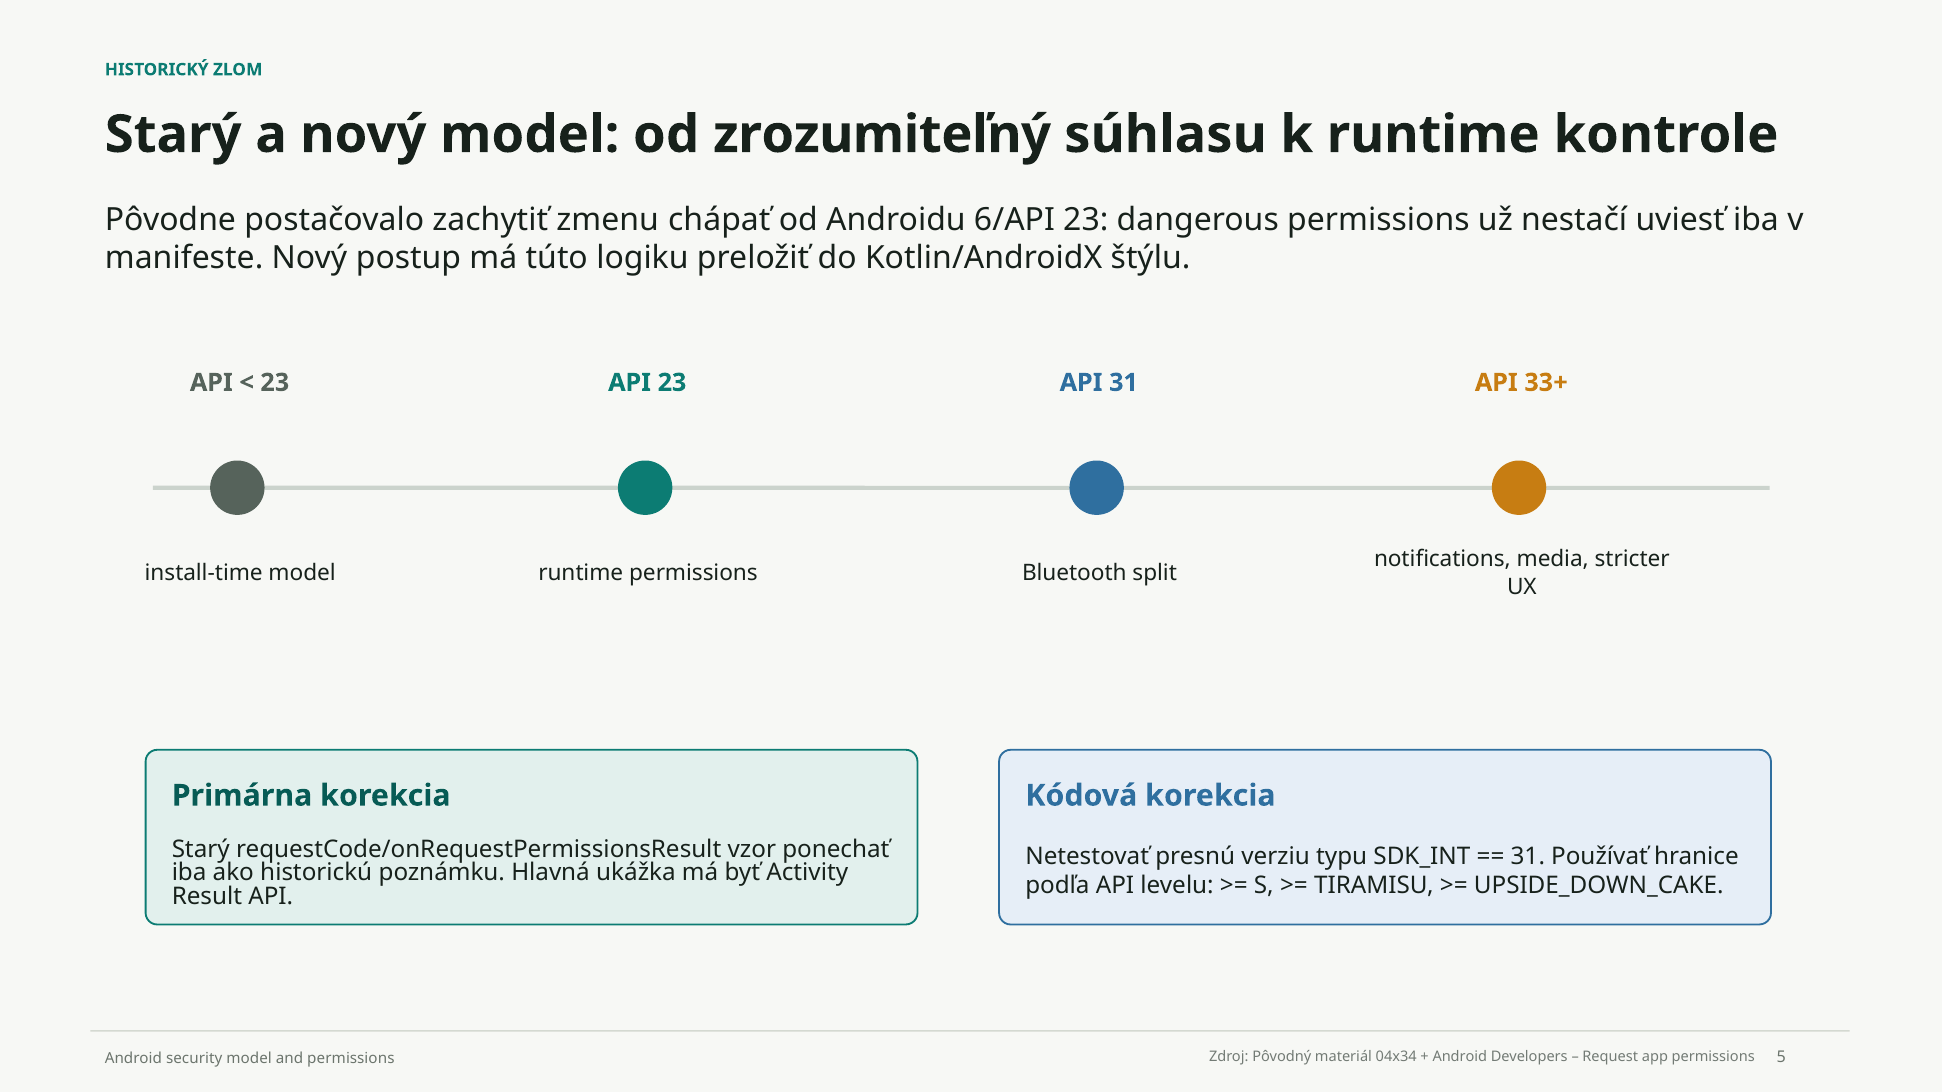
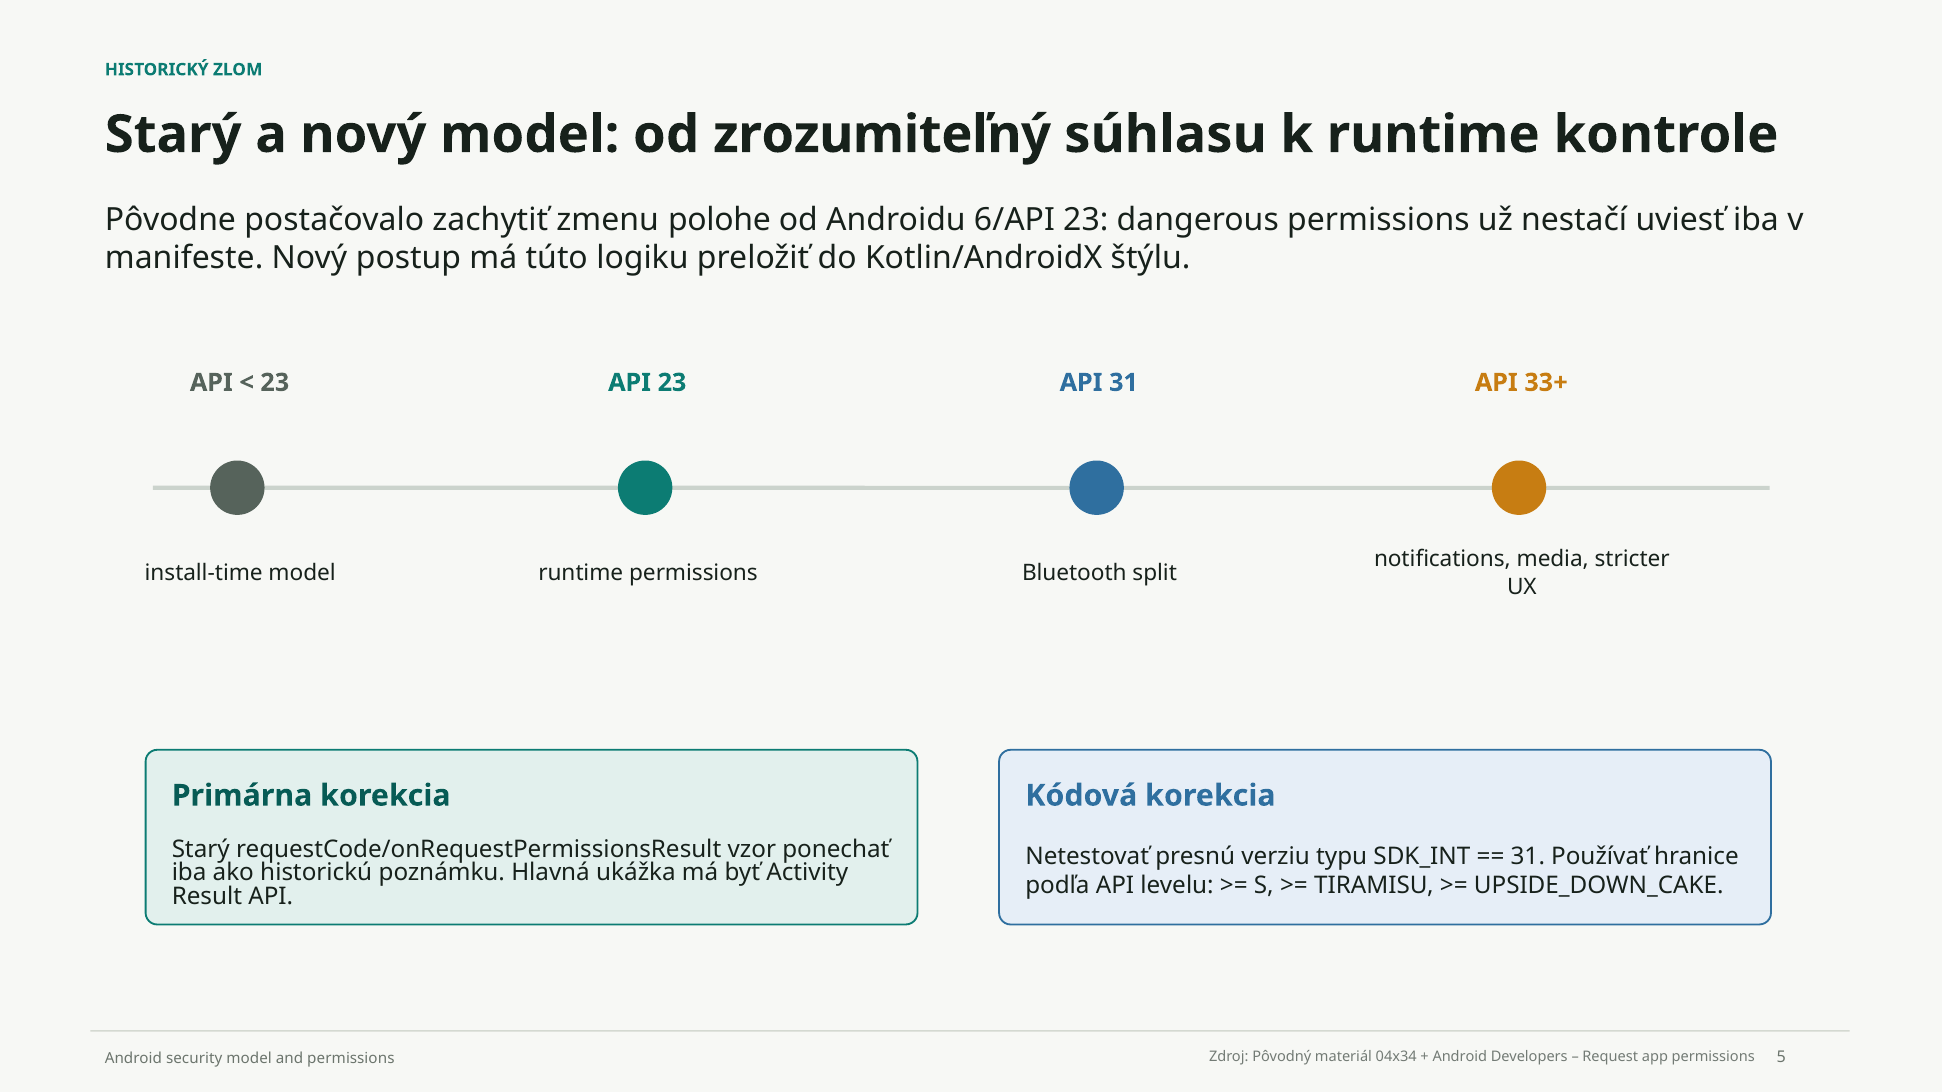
chápať: chápať -> polohe (719, 220)
